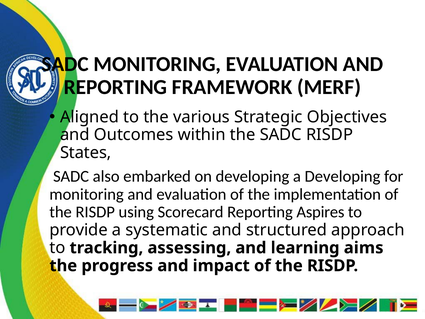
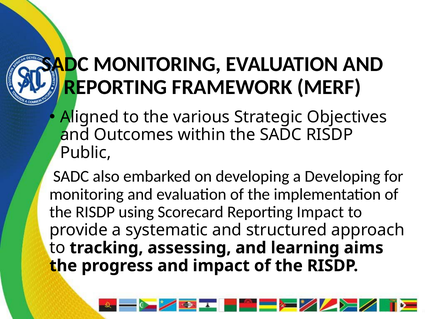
States: States -> Public (86, 152)
Reporting Aspires: Aspires -> Impact (320, 212)
